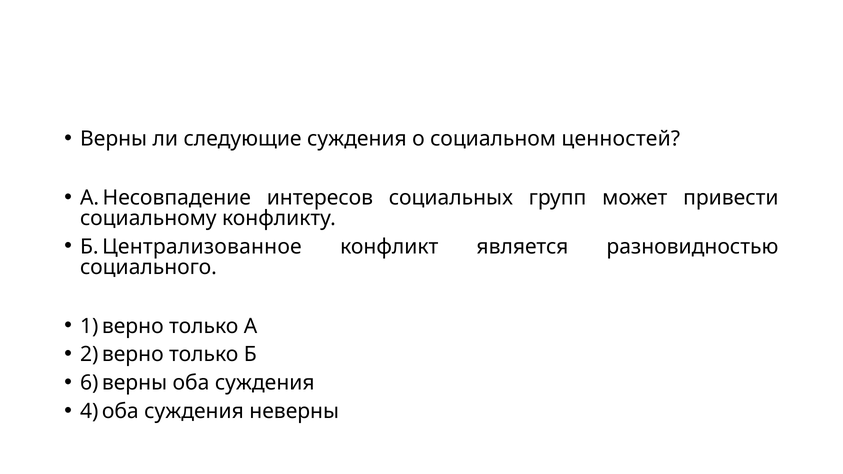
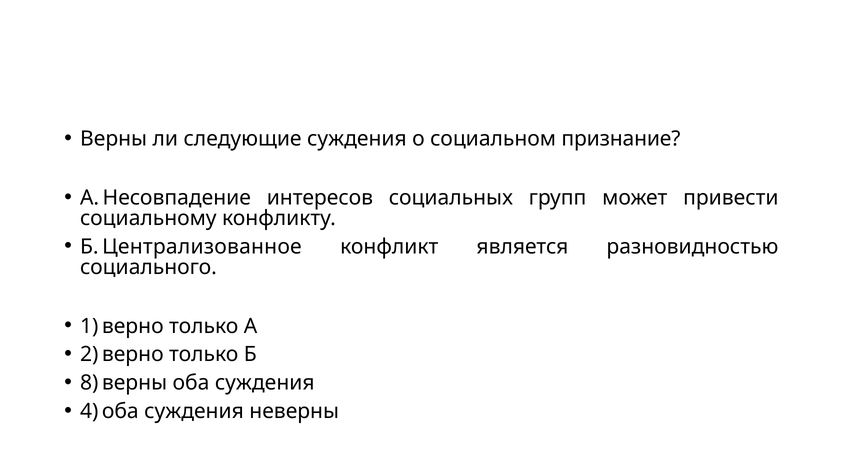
ценностей: ценностей -> признание (621, 139)
6: 6 -> 8 (89, 383)
